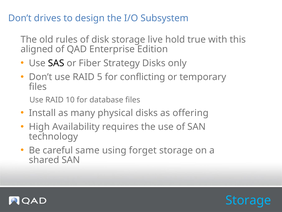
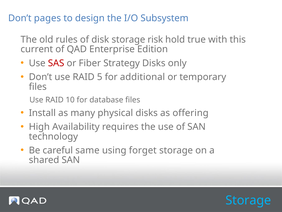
drives: drives -> pages (47, 18)
live: live -> risk (155, 40)
aligned: aligned -> current (37, 49)
SAS colour: black -> red (56, 63)
conflicting: conflicting -> additional (143, 77)
